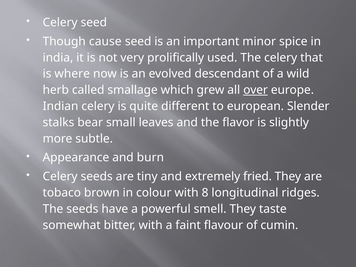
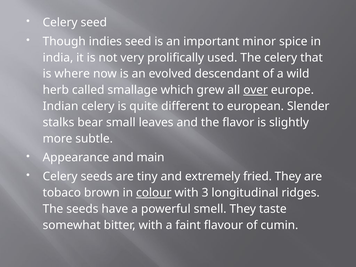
cause: cause -> indies (105, 41)
burn: burn -> main (151, 158)
colour underline: none -> present (154, 193)
8: 8 -> 3 (205, 193)
